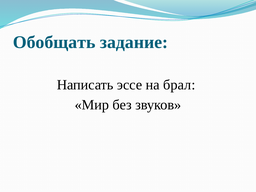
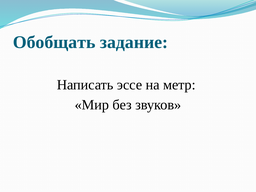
брал: брал -> метр (179, 85)
